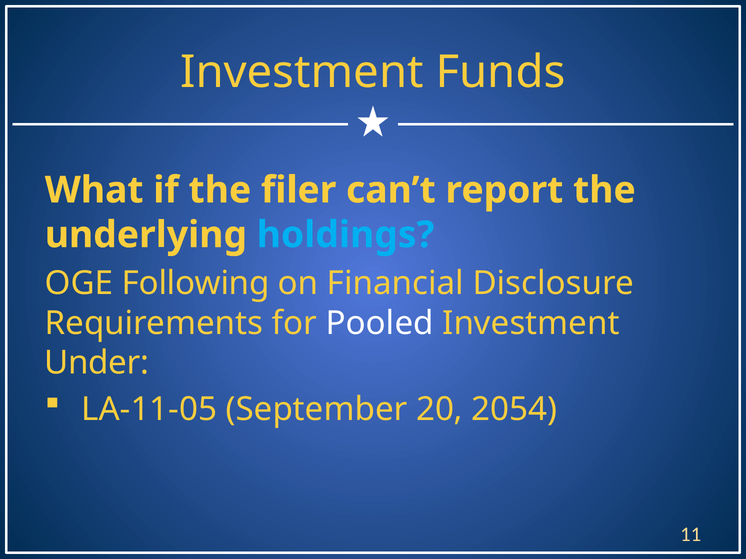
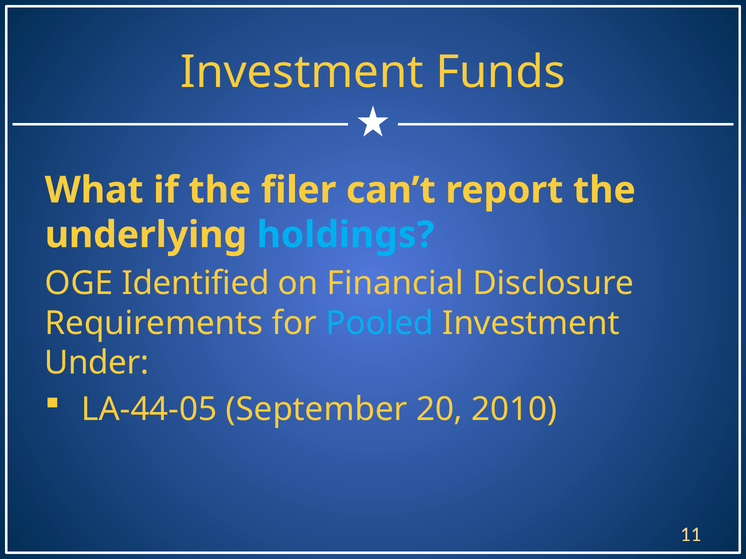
Following: Following -> Identified (196, 284)
Pooled colour: white -> light blue (380, 324)
LA-11-05: LA-11-05 -> LA-44-05 (149, 410)
2054: 2054 -> 2010 (514, 410)
